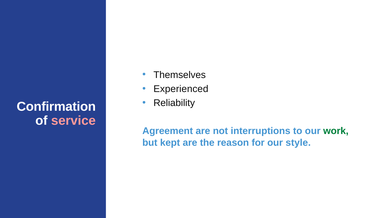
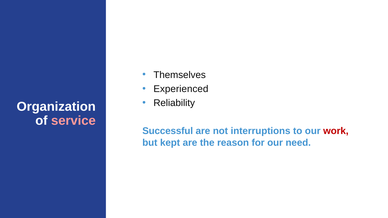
Confirmation: Confirmation -> Organization (56, 107)
Agreement: Agreement -> Successful (168, 131)
work colour: green -> red (336, 131)
style: style -> need (298, 143)
